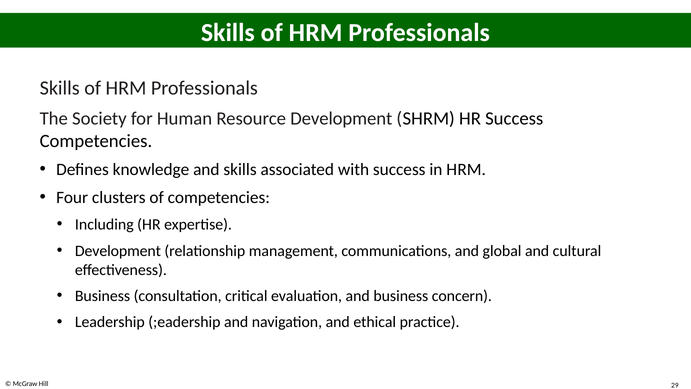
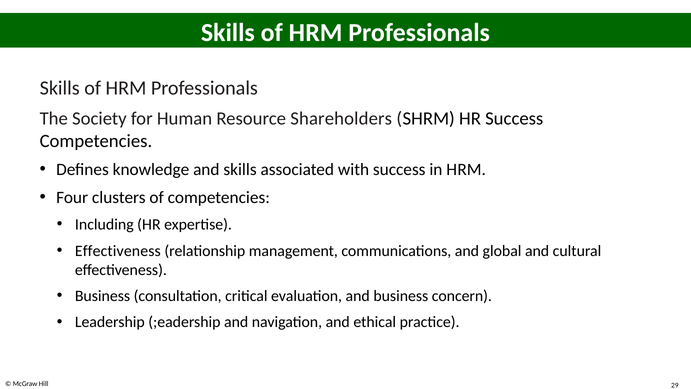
Resource Development: Development -> Shareholders (341, 118)
Development: Development -> Effectiveness (118, 251)
